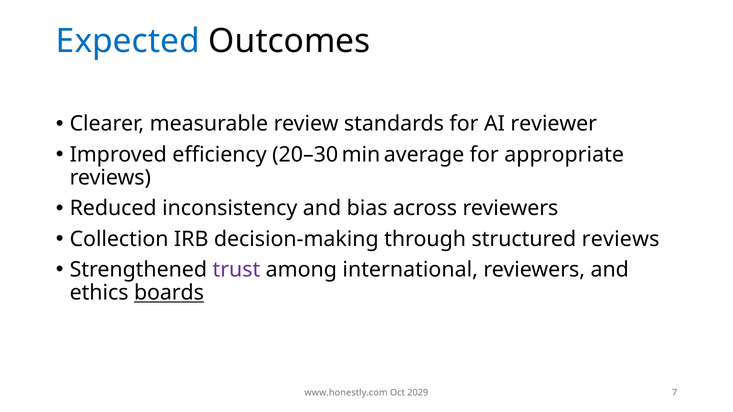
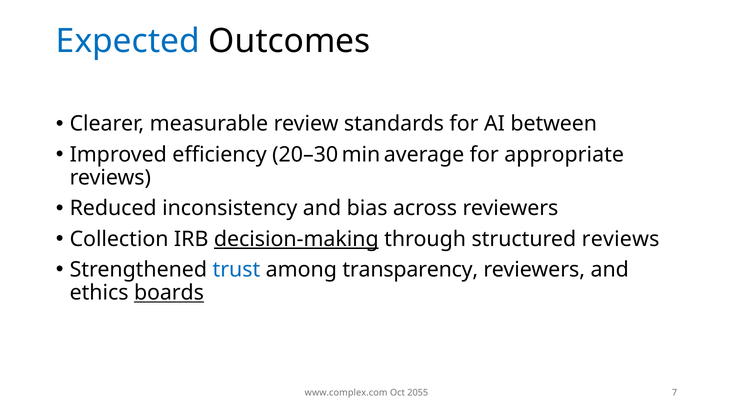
reviewer: reviewer -> between (554, 124)
decision‑making underline: none -> present (296, 239)
trust colour: purple -> blue (236, 270)
international: international -> transparency (410, 270)
www.honestly.com: www.honestly.com -> www.complex.com (346, 393)
2029: 2029 -> 2055 (418, 393)
